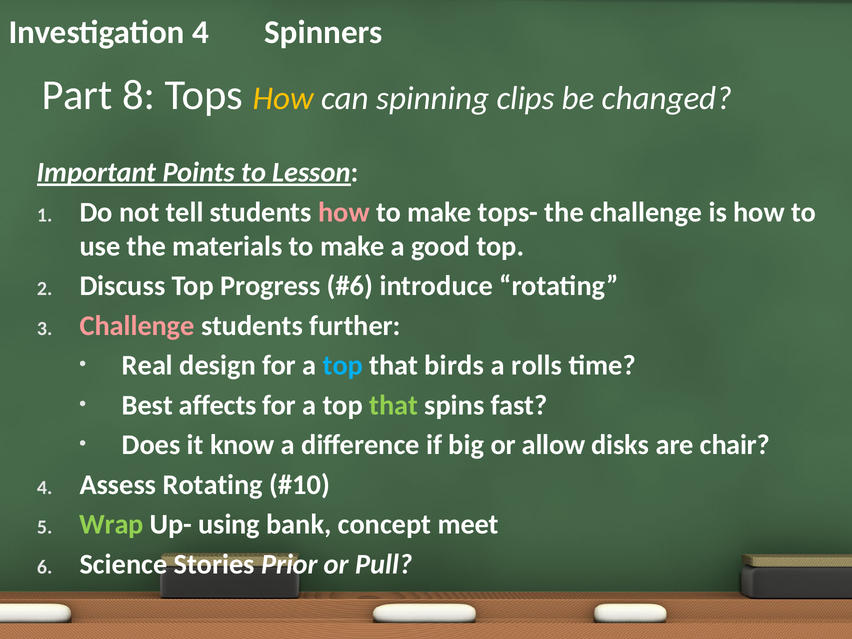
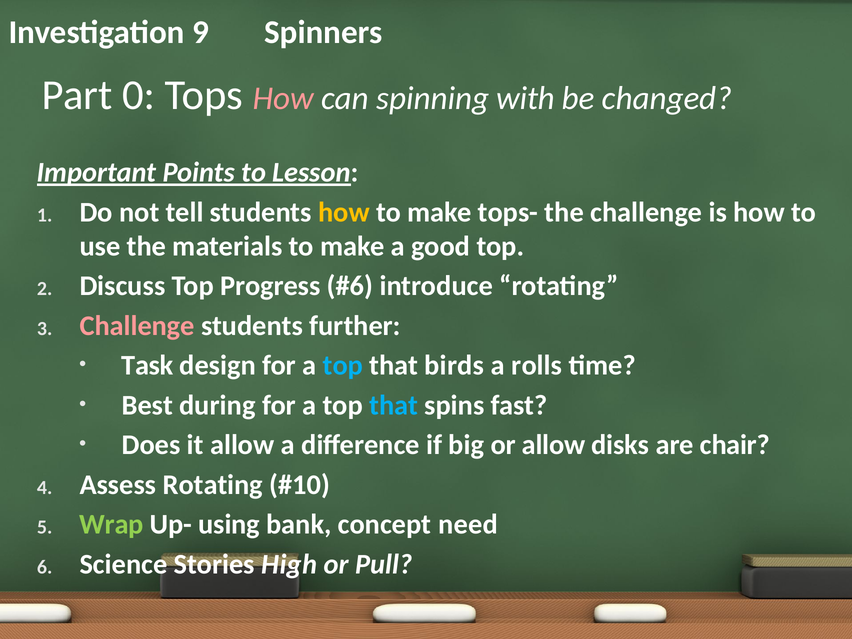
Investigation 4: 4 -> 9 (201, 32)
8: 8 -> 0 (139, 95)
How colour: yellow -> pink (283, 98)
clips: clips -> with (526, 98)
how colour: pink -> yellow (344, 212)
Real: Real -> Task (147, 365)
affects: affects -> during (217, 405)
that colour: light green -> light blue (394, 405)
it know: know -> allow (242, 445)
meet: meet -> need (468, 524)
Prior: Prior -> High (289, 564)
